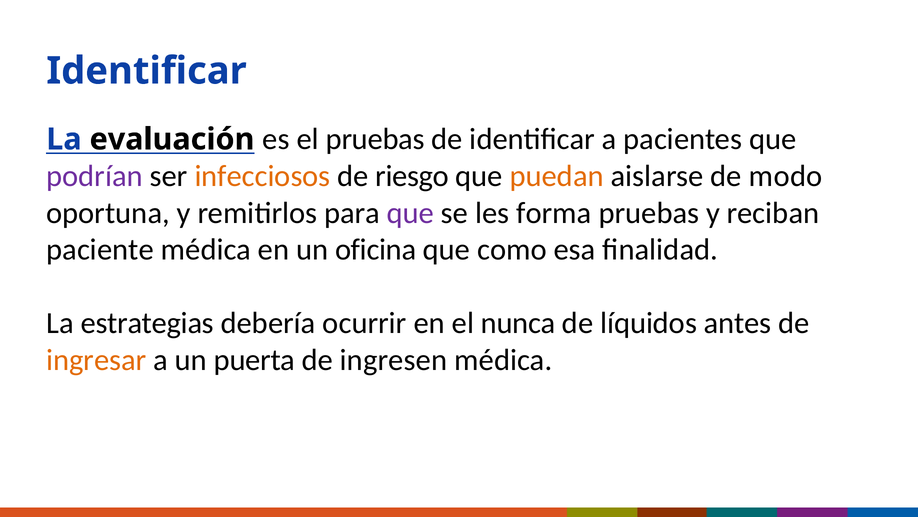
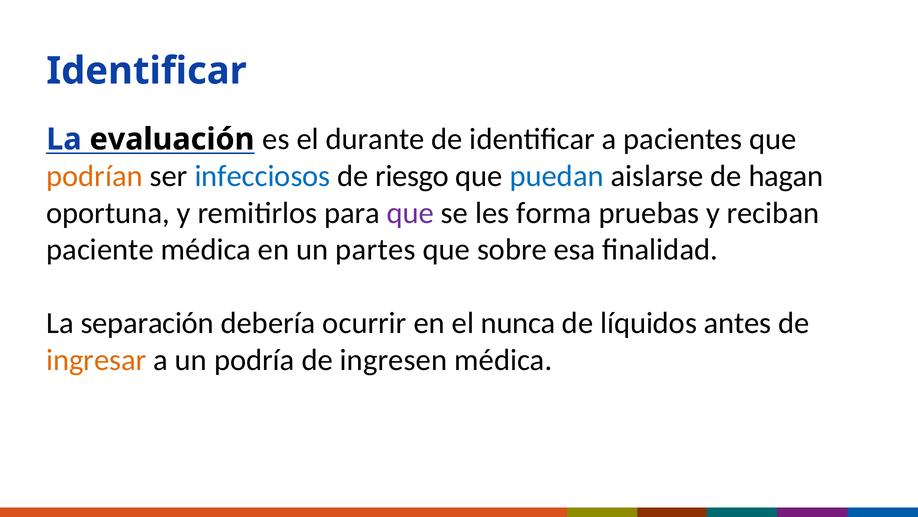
el pruebas: pruebas -> durante (375, 139)
podrían colour: purple -> orange (95, 176)
infecciosos colour: orange -> blue (262, 176)
puedan colour: orange -> blue (557, 176)
modo: modo -> hagan (786, 176)
oficina: oficina -> partes (375, 249)
como: como -> sobre (512, 249)
estrategias: estrategias -> separación (147, 323)
puerta: puerta -> podría (254, 360)
